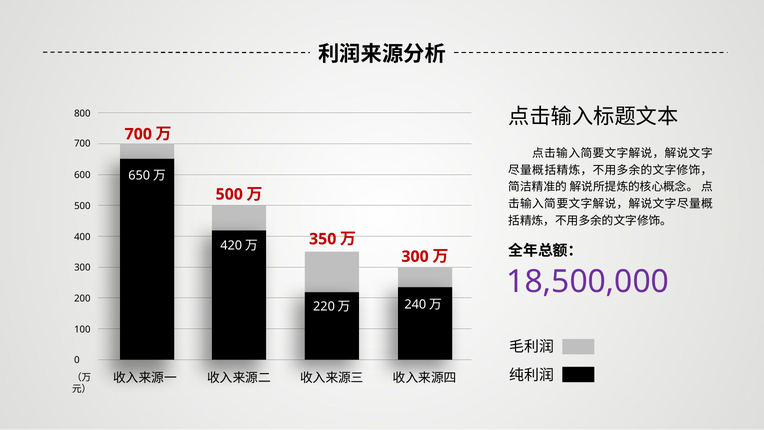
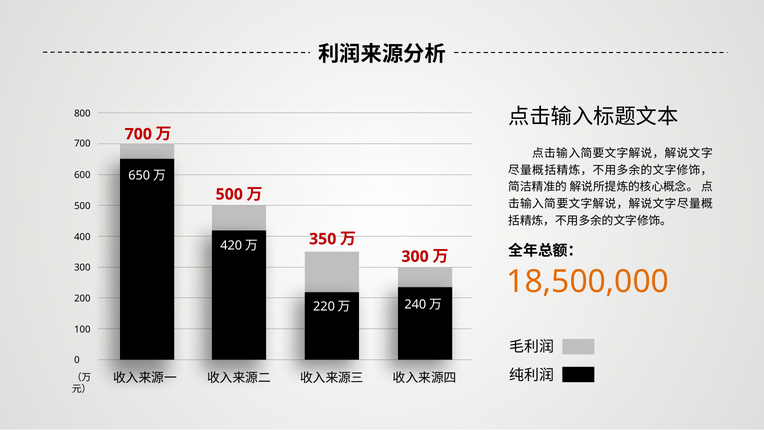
18,500,000 colour: purple -> orange (588, 282)
